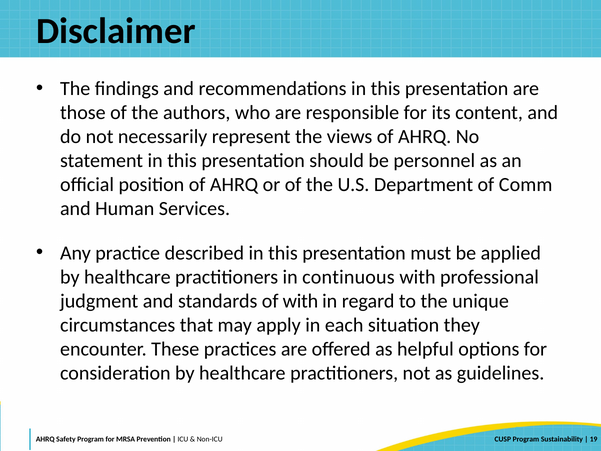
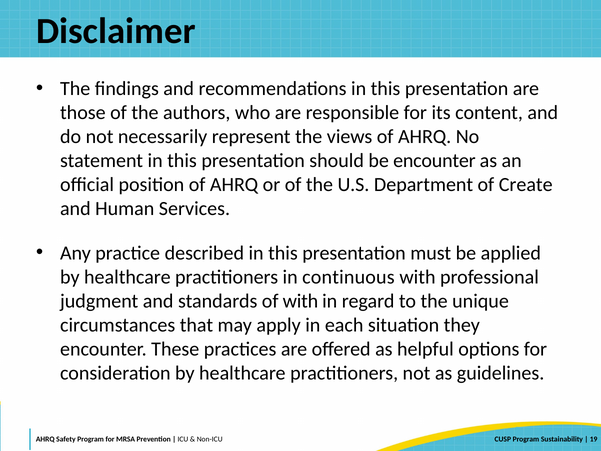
be personnel: personnel -> encounter (434, 161)
Comm: Comm -> Create (526, 185)
